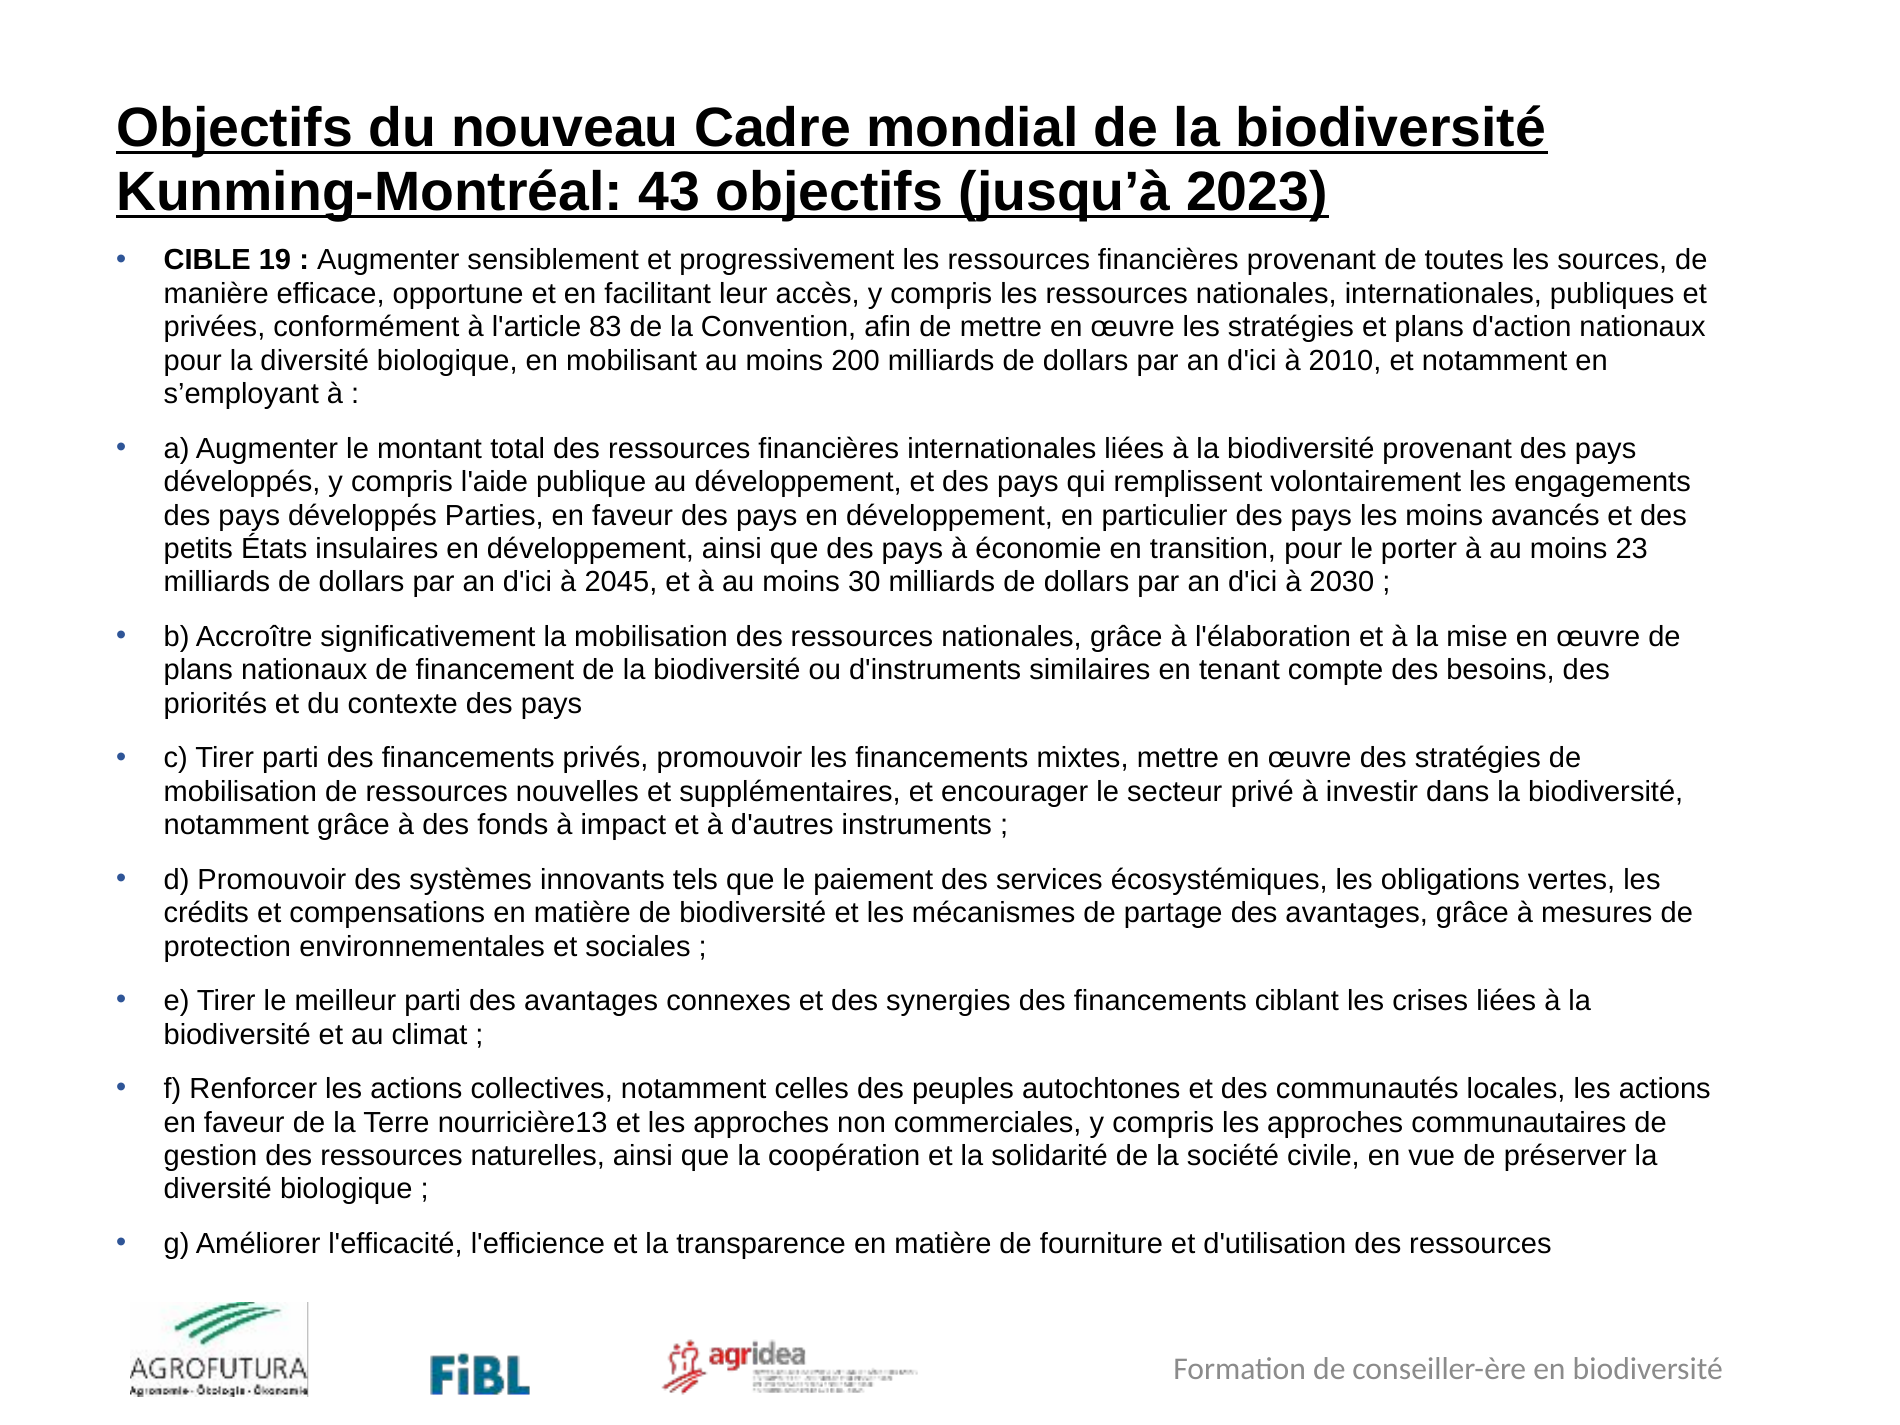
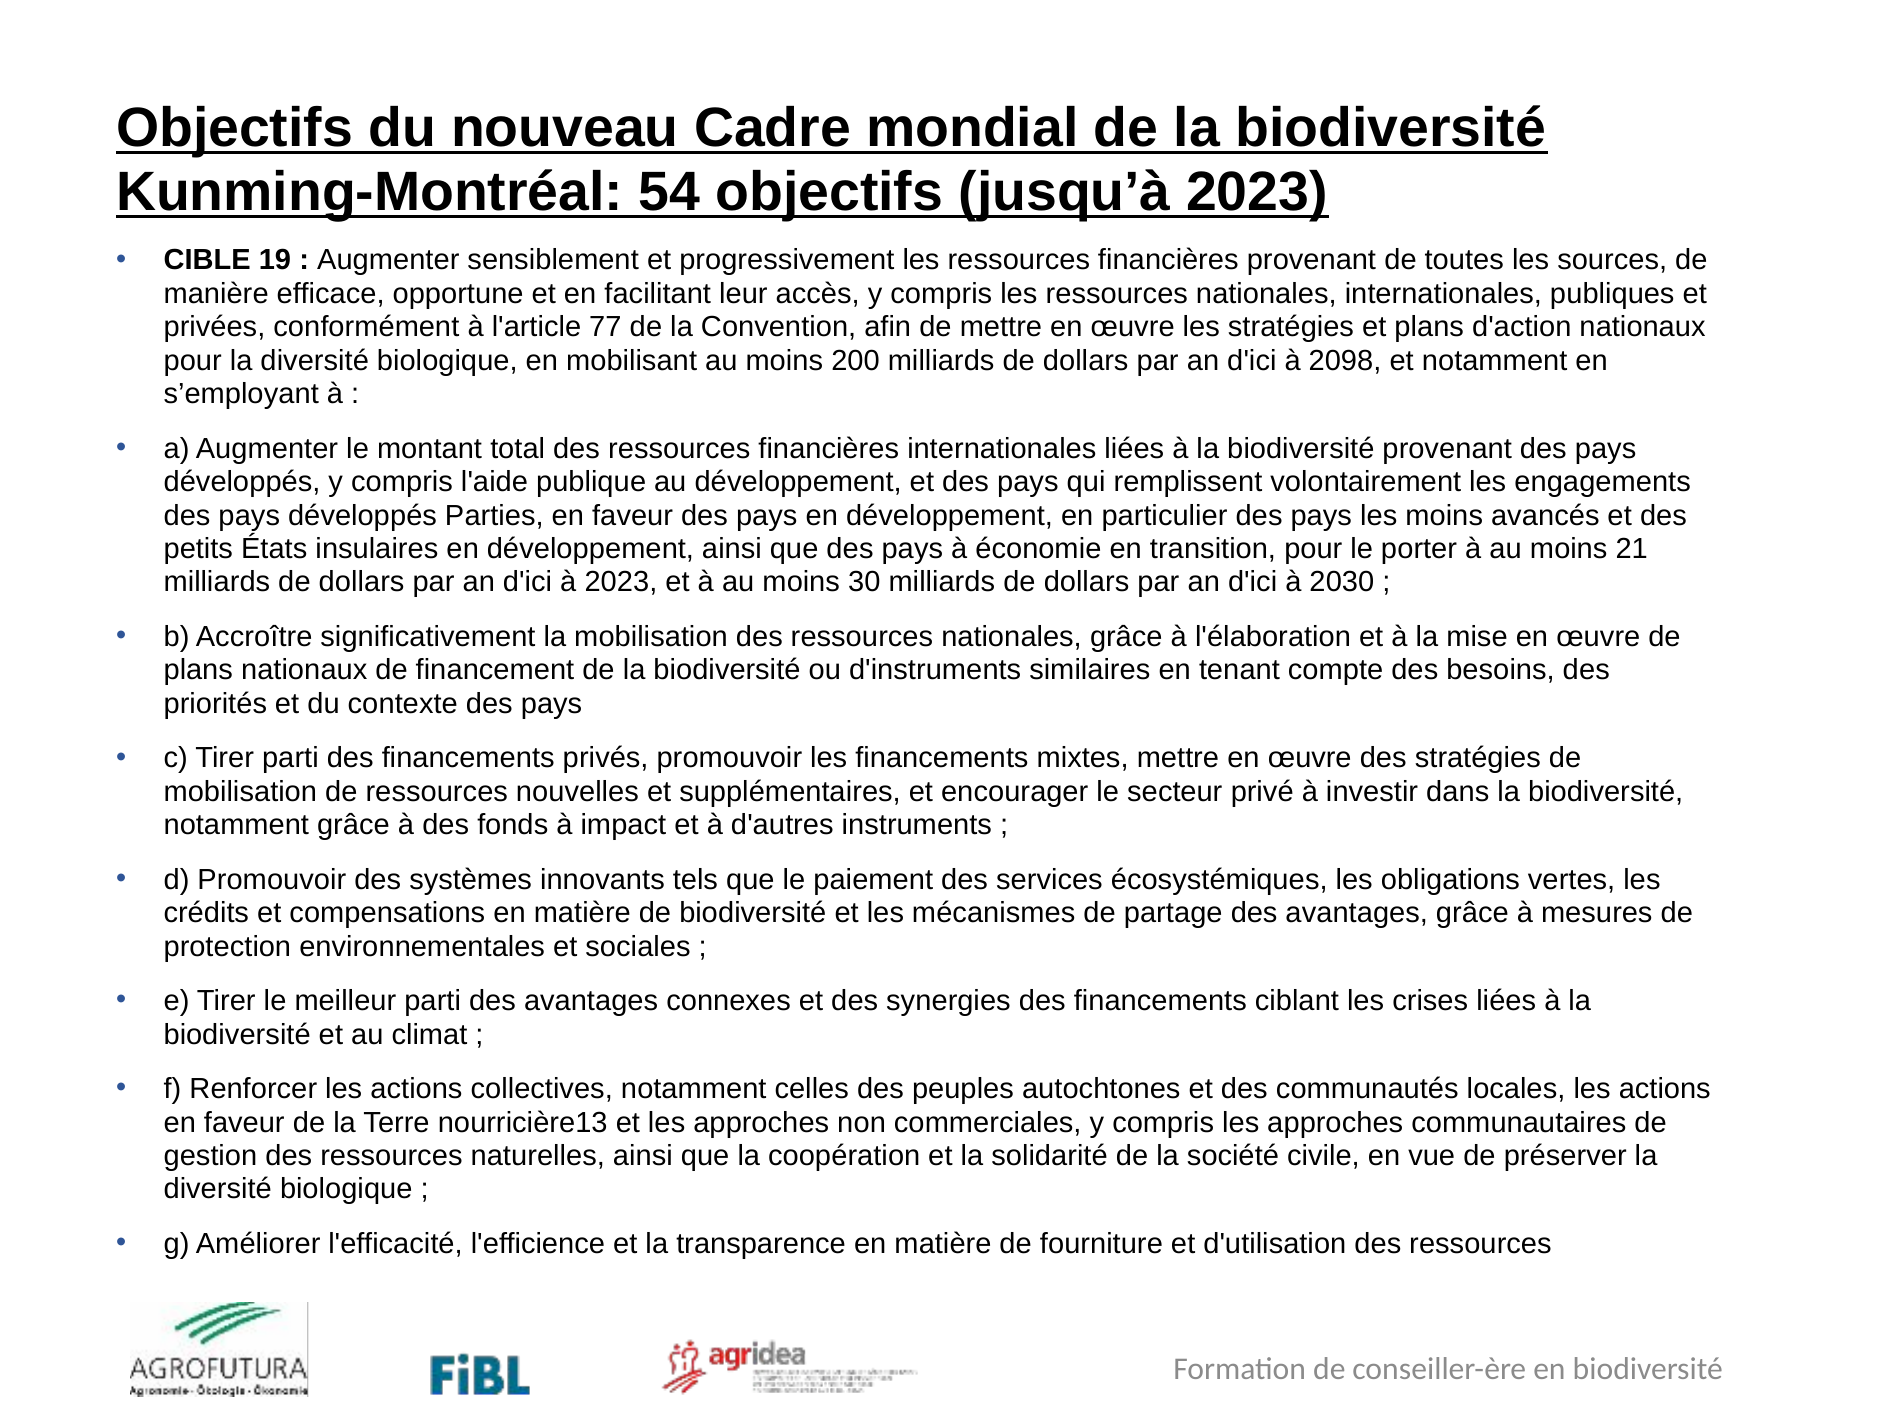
43: 43 -> 54 (669, 192)
83: 83 -> 77 (605, 327)
2010: 2010 -> 2098 (1345, 361)
23: 23 -> 21 (1632, 549)
à 2045: 2045 -> 2023 (621, 582)
